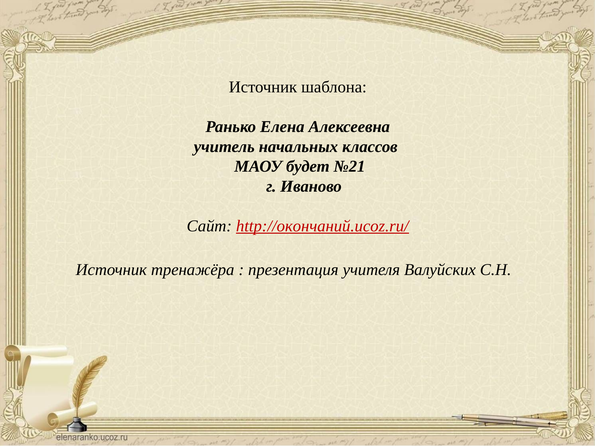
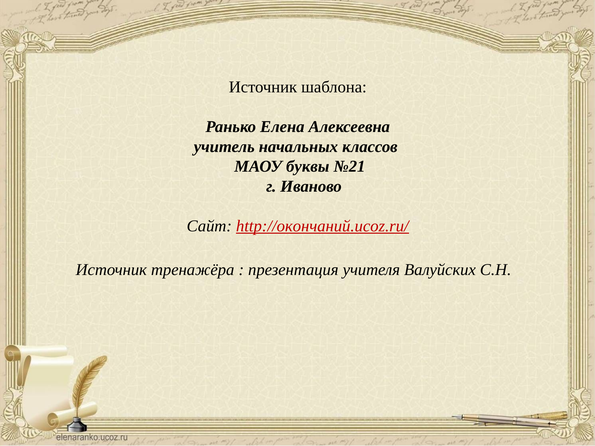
будет: будет -> буквы (308, 167)
